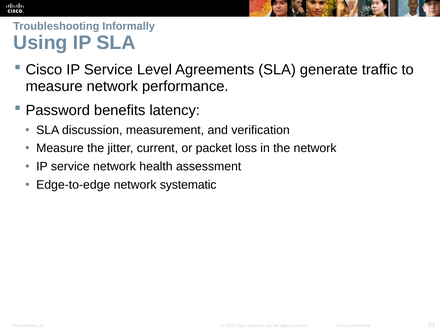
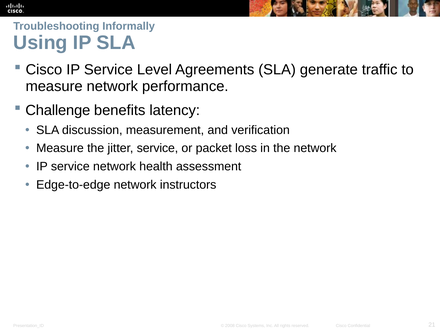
Password: Password -> Challenge (58, 110)
jitter current: current -> service (157, 148)
systematic: systematic -> instructors (188, 185)
